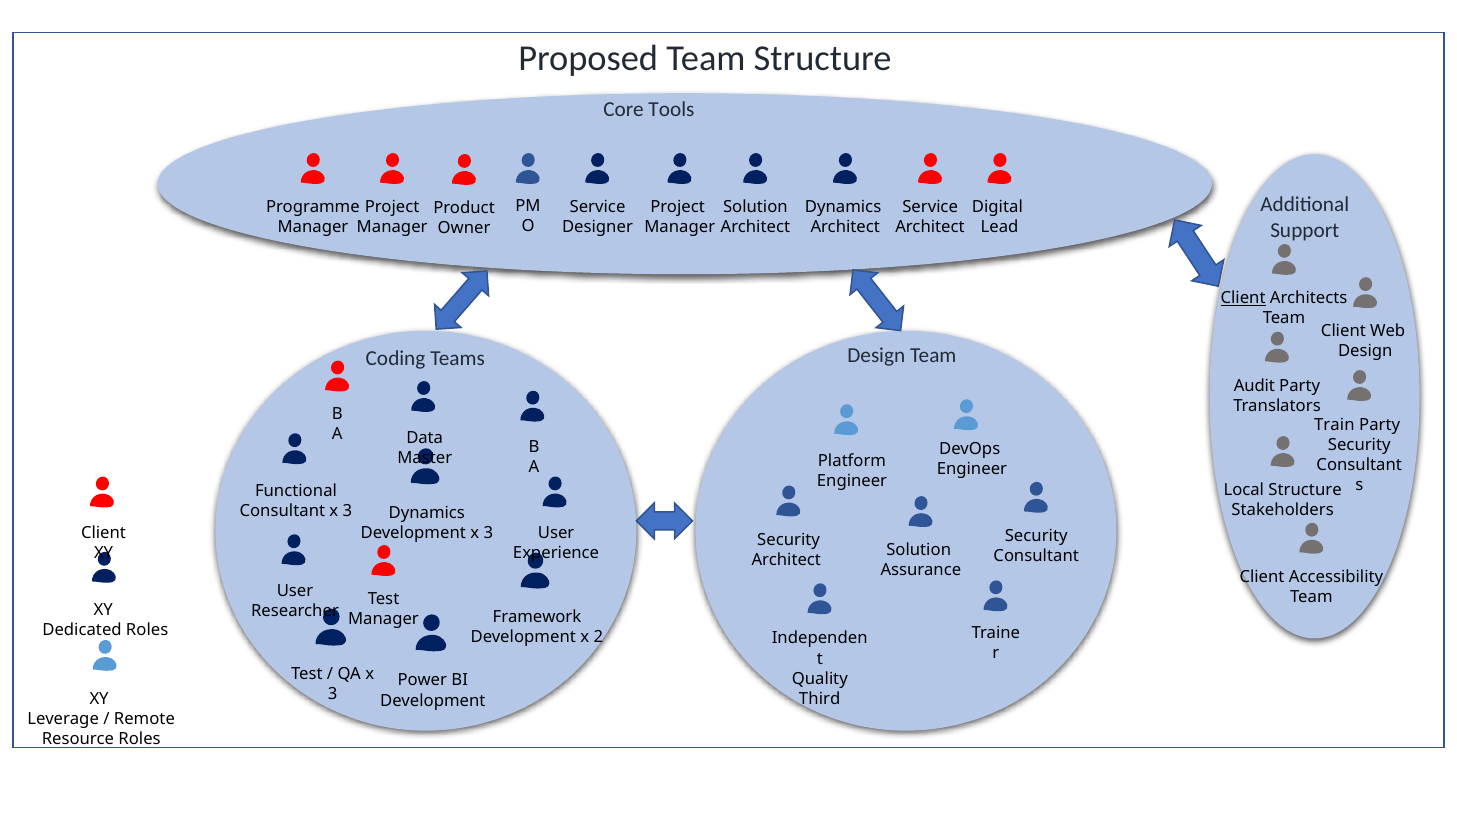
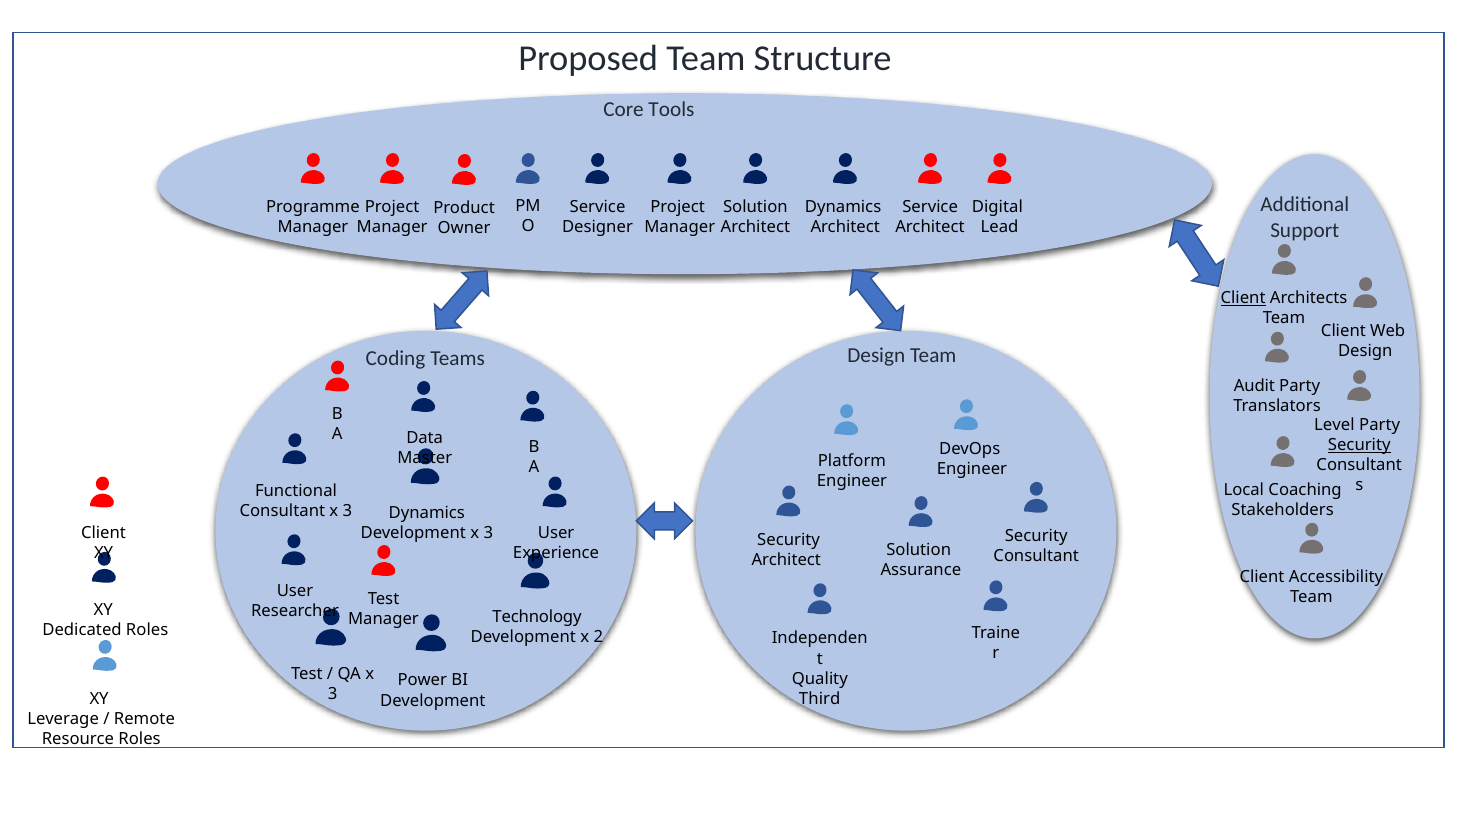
Train: Train -> Level (1334, 425)
Security underline: none -> present (1359, 445)
Local Structure: Structure -> Coaching (1305, 490)
Framework: Framework -> Technology (537, 617)
